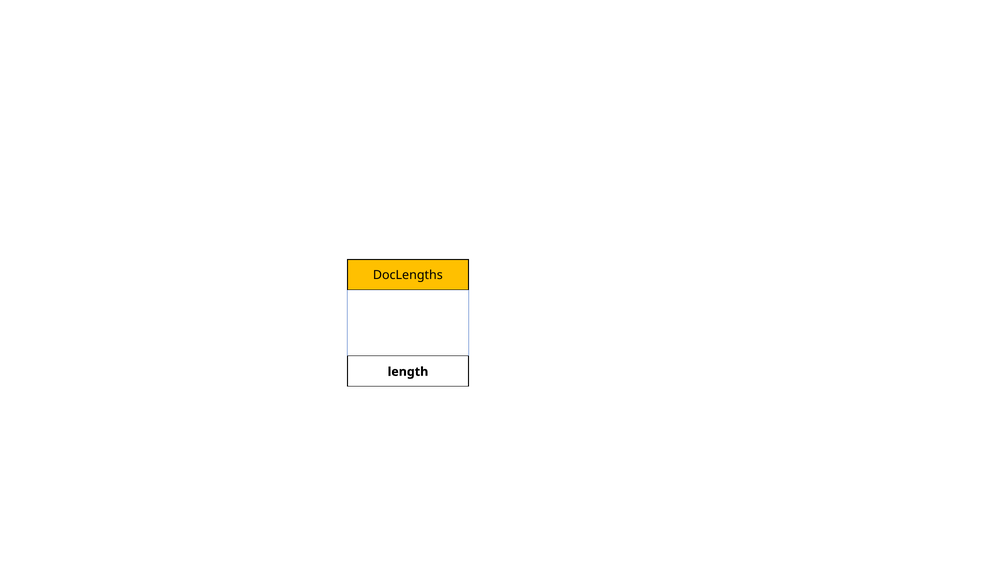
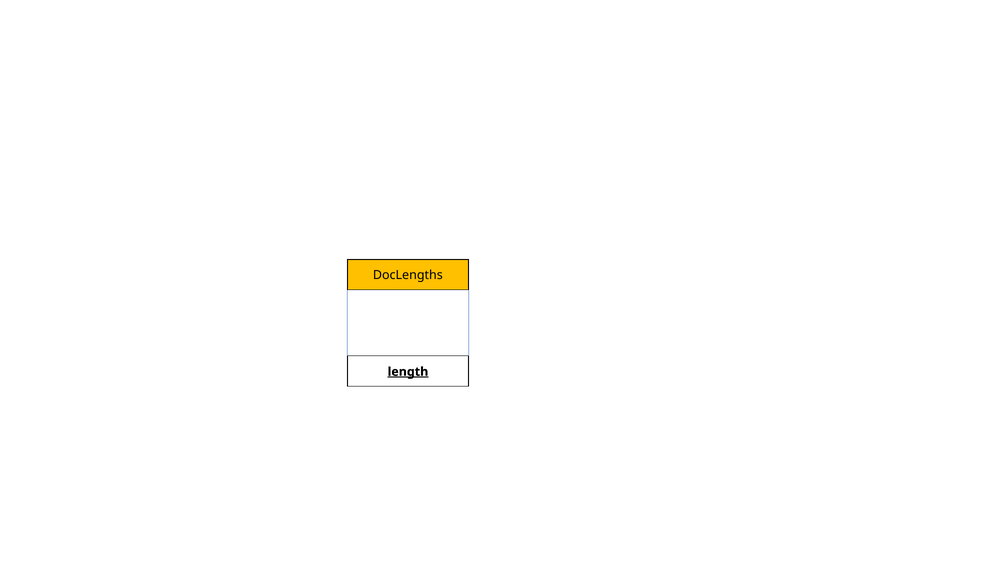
length underline: none -> present (408, 372)
